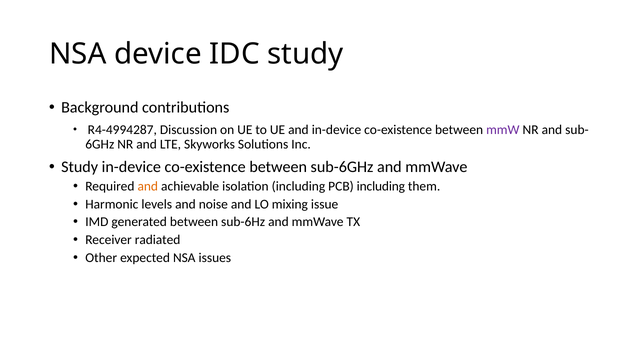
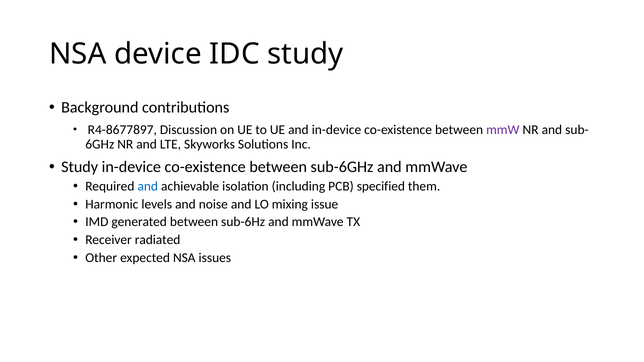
R4-4994287: R4-4994287 -> R4-8677897 (122, 130)
and colour: orange -> blue (148, 187)
PCB including: including -> specified (381, 187)
